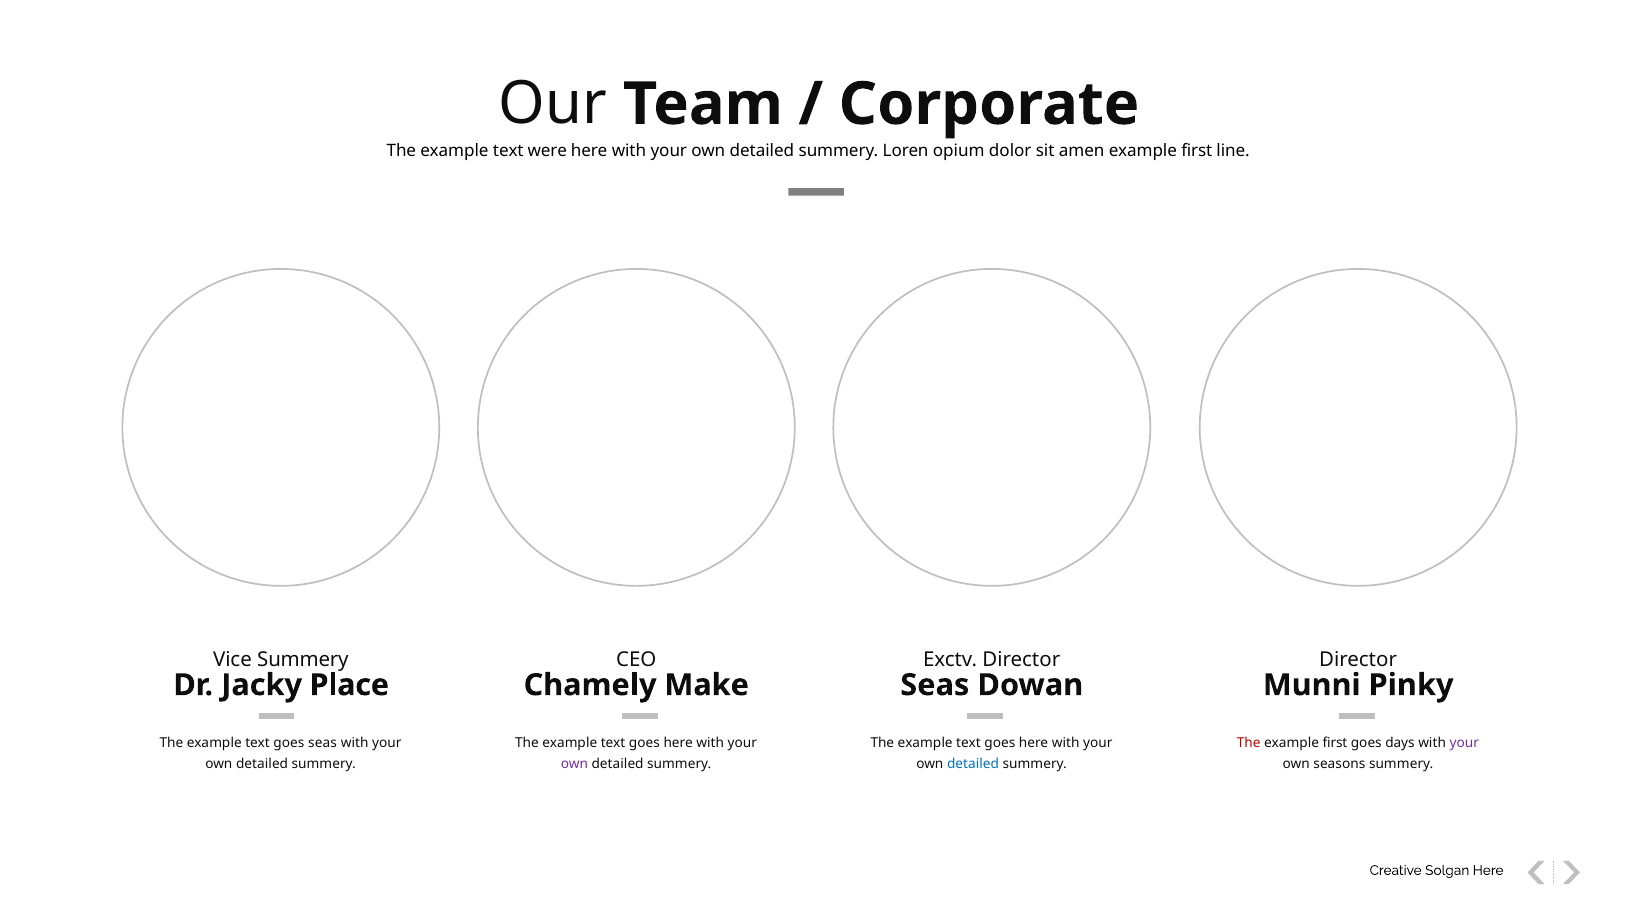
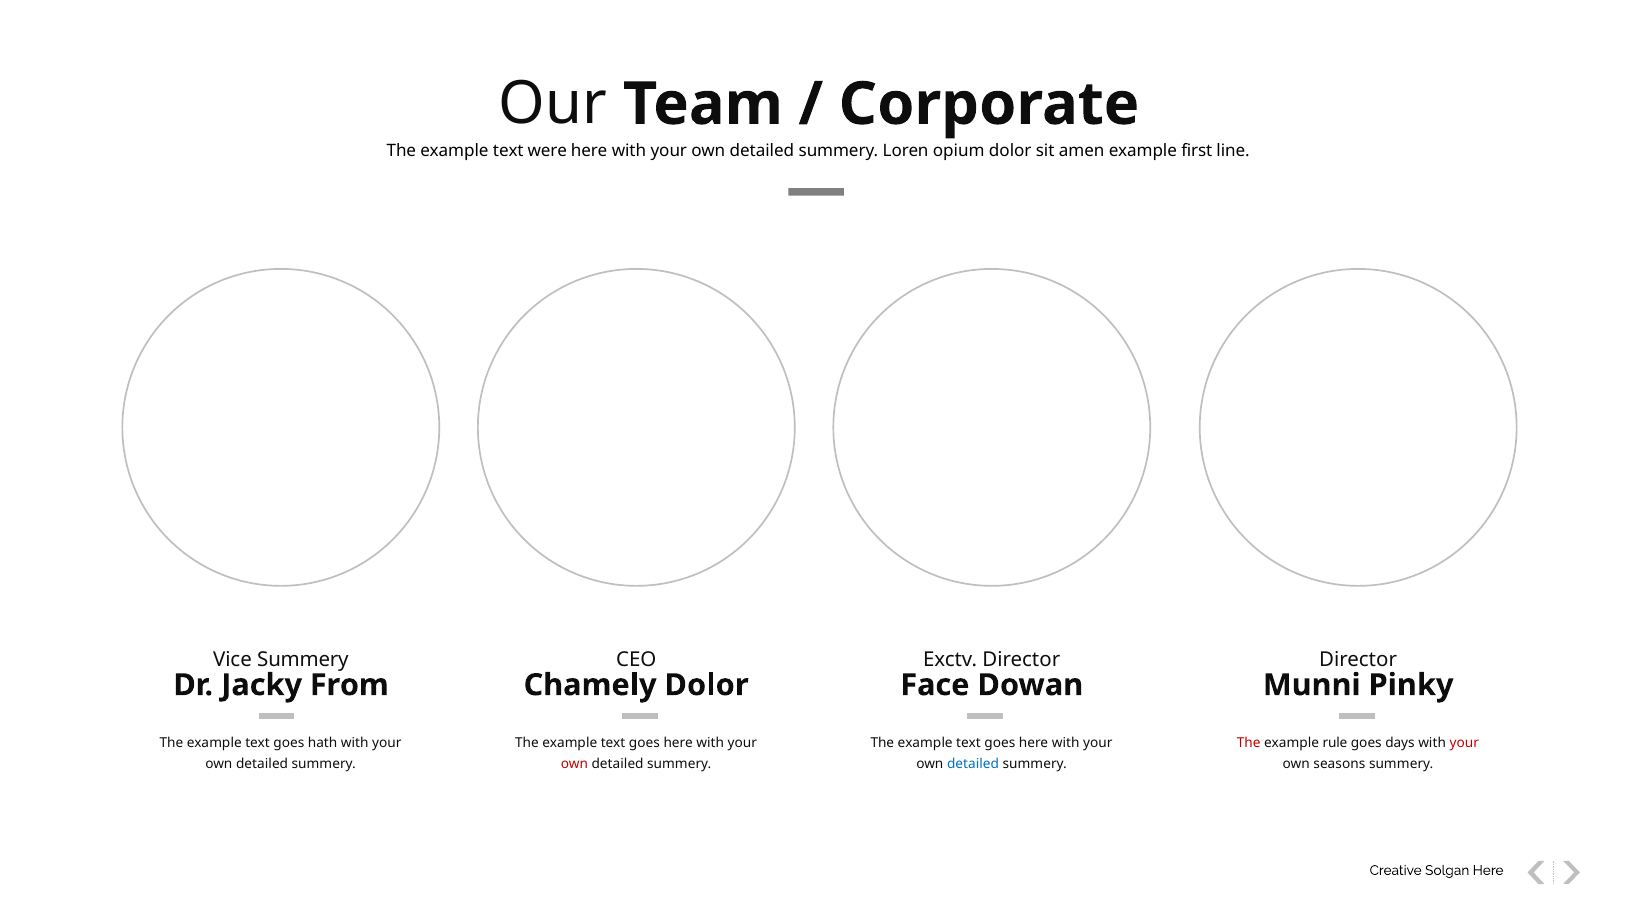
Place: Place -> From (349, 685)
Chamely Make: Make -> Dolor (707, 685)
Seas: Seas -> Face (935, 685)
goes seas: seas -> hath (323, 743)
first: first -> rule (1335, 743)
your colour: purple -> red (1464, 743)
own colour: purple -> red (574, 764)
